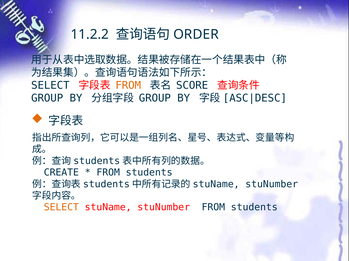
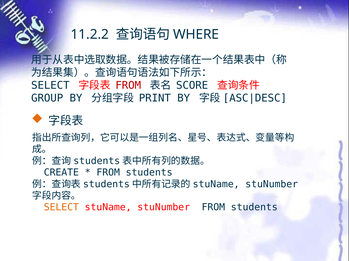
ORDER: ORDER -> WHERE (196, 34)
FROM colour: orange -> red (128, 86)
GROUP: GROUP -> PRINT (155, 98)
